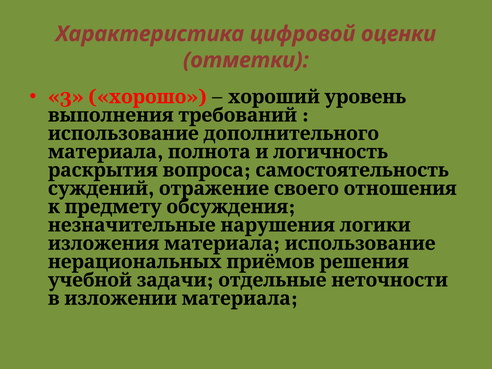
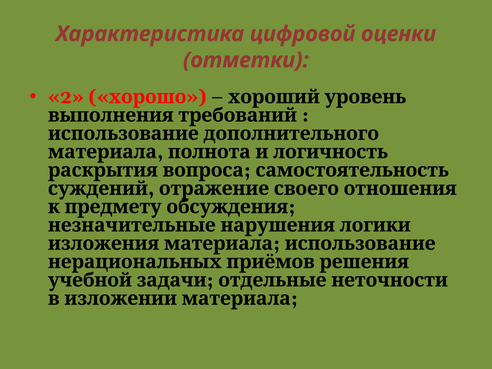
3: 3 -> 2 (66, 97)
